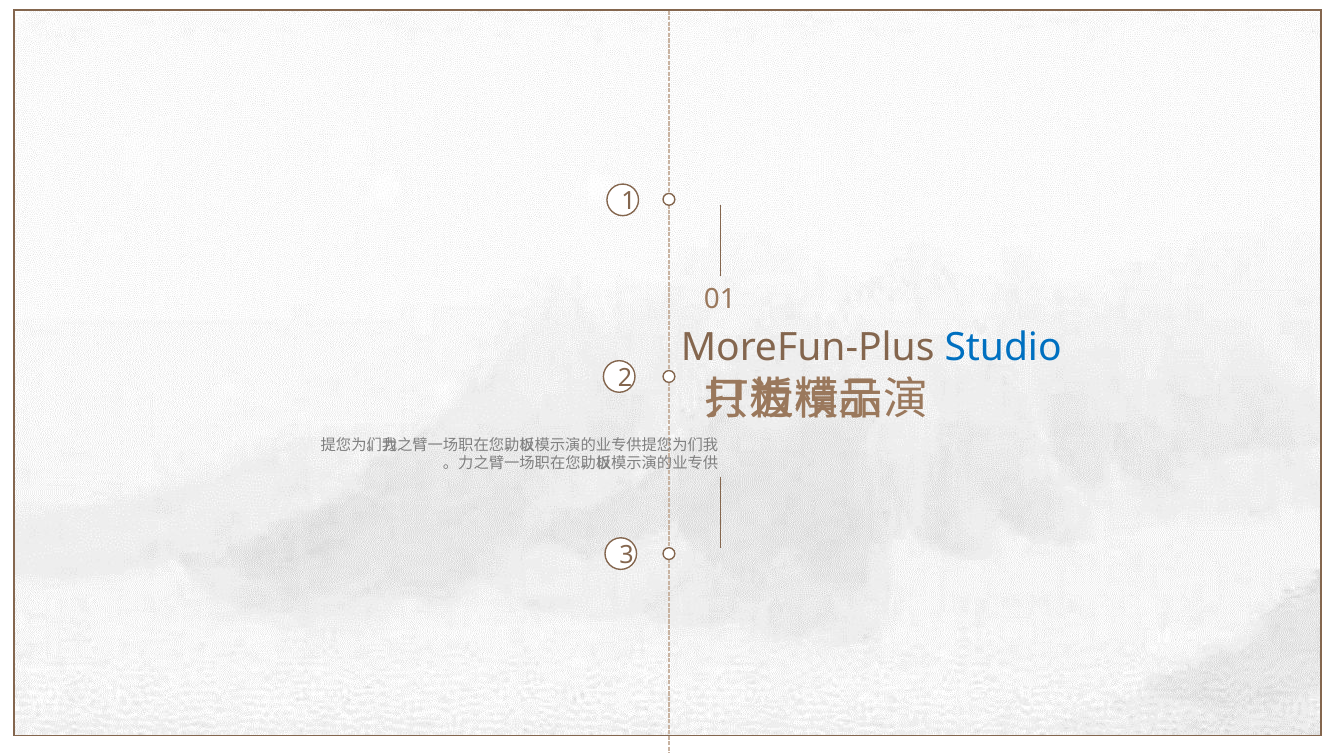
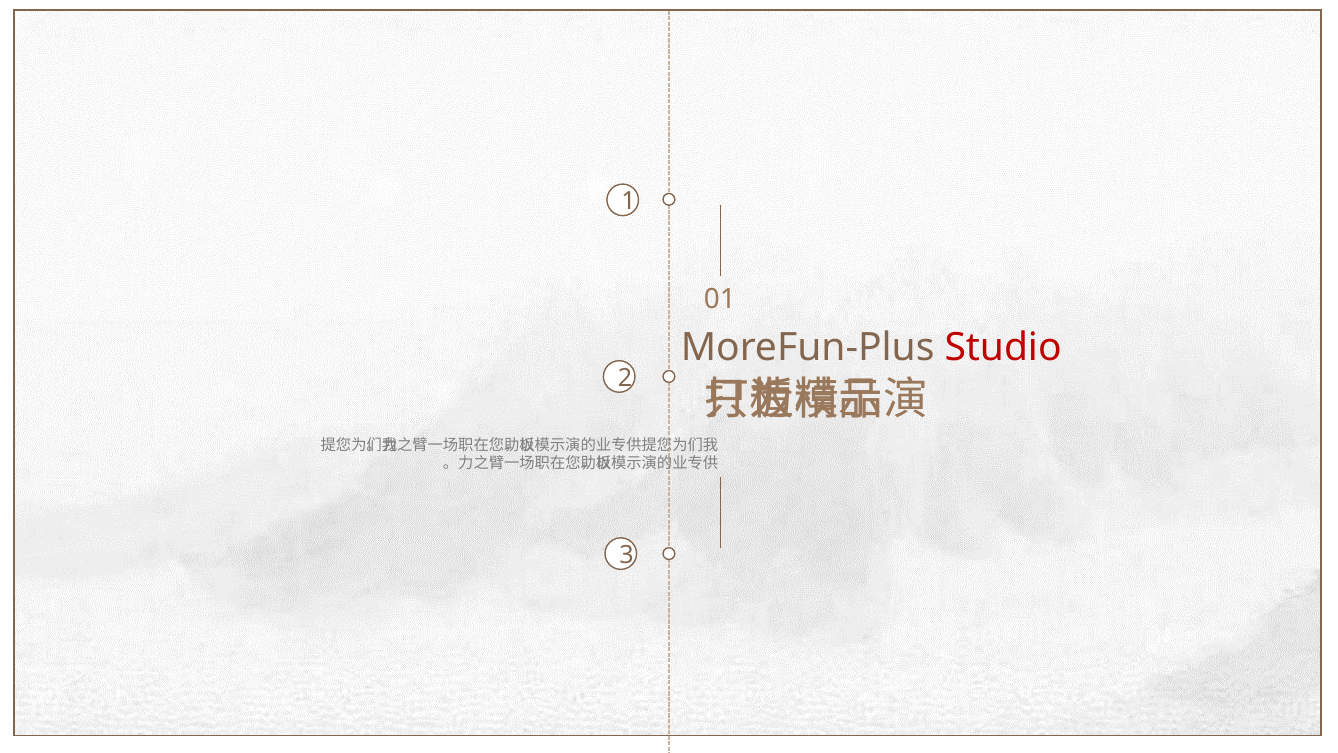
Studio colour: blue -> red (1003, 347)
